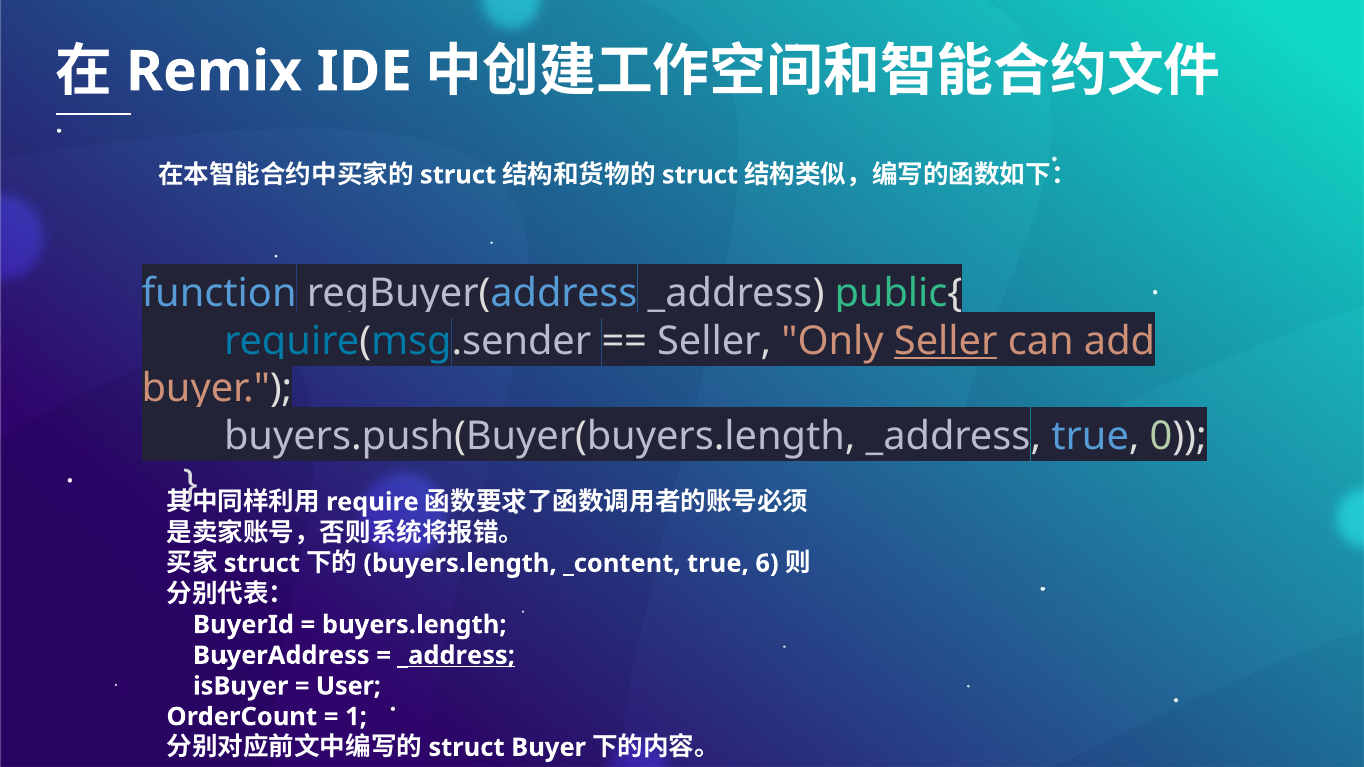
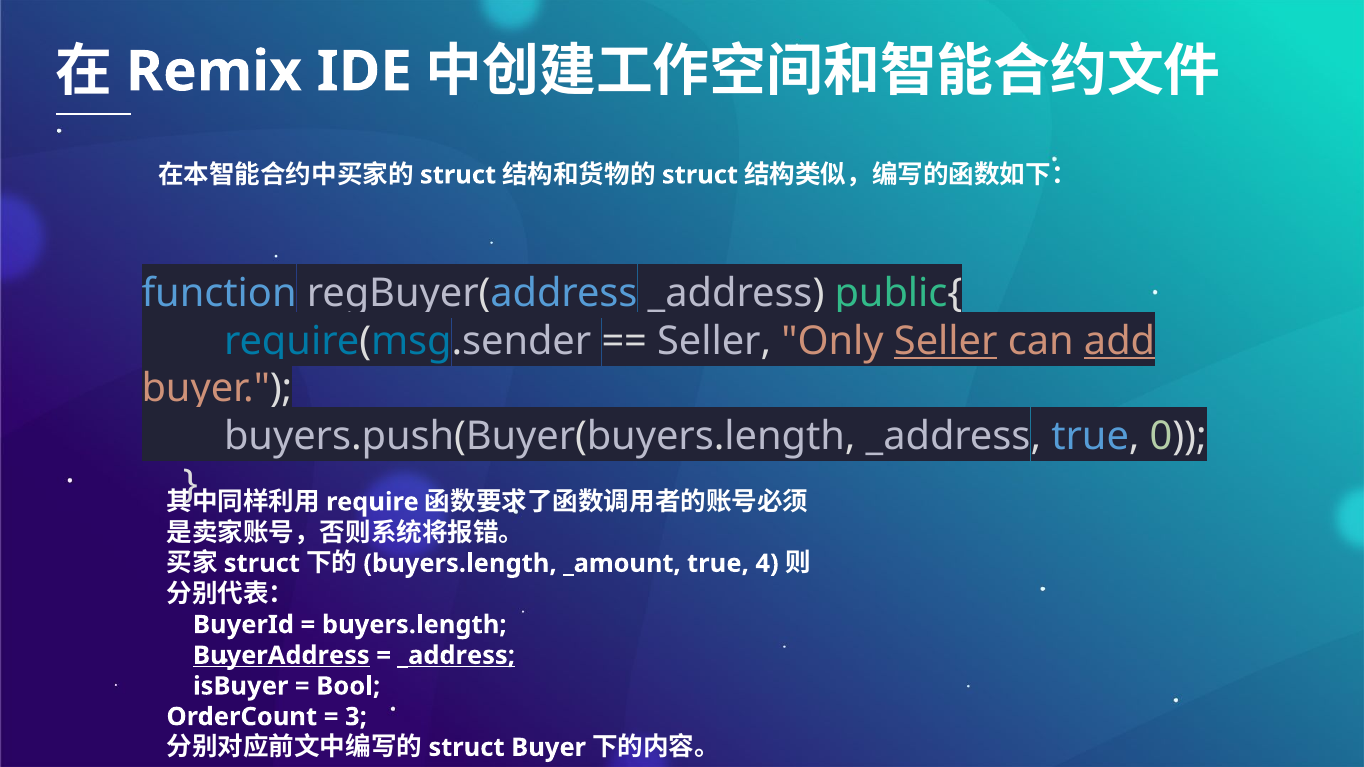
add underline: none -> present (1120, 341)
_content: _content -> _amount (622, 564)
6: 6 -> 4 (767, 564)
BuyerAddress underline: none -> present (281, 656)
User: User -> Bool (348, 686)
1: 1 -> 3 (356, 717)
